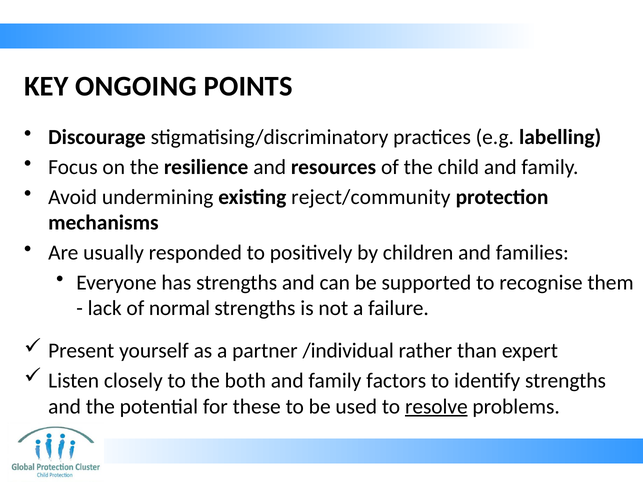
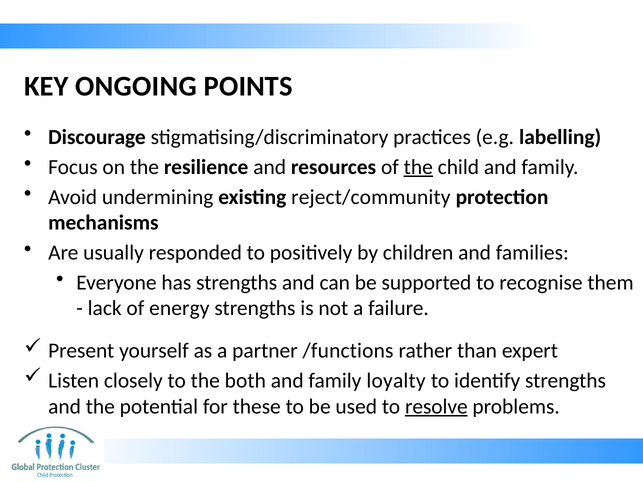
the underline: none -> present (418, 167)
normal: normal -> energy (179, 309)
/individual: /individual -> /functions (348, 351)
factors: factors -> loyalty (396, 381)
